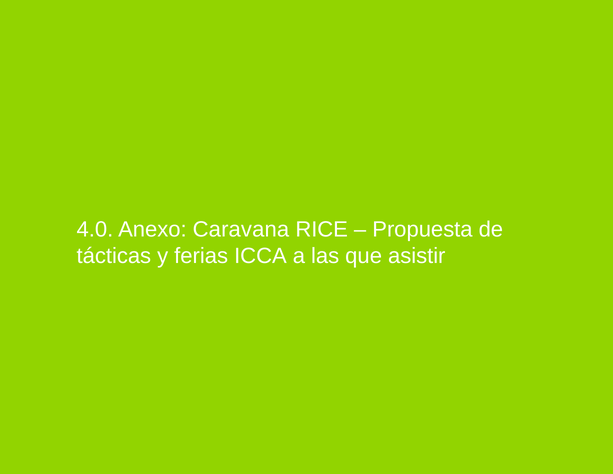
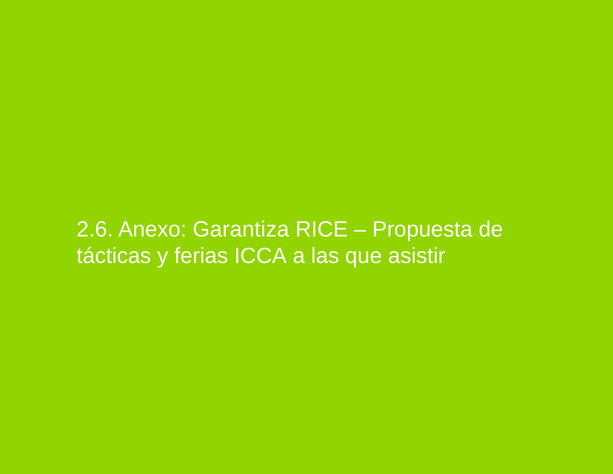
4.0: 4.0 -> 2.6 (95, 229)
Caravana: Caravana -> Garantiza (241, 229)
